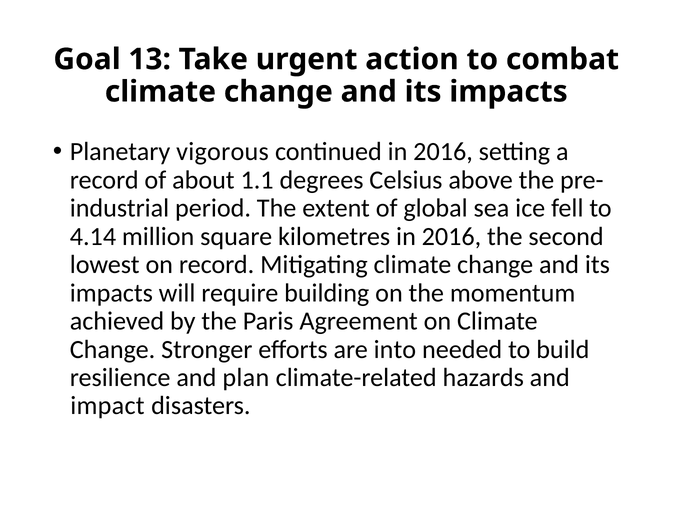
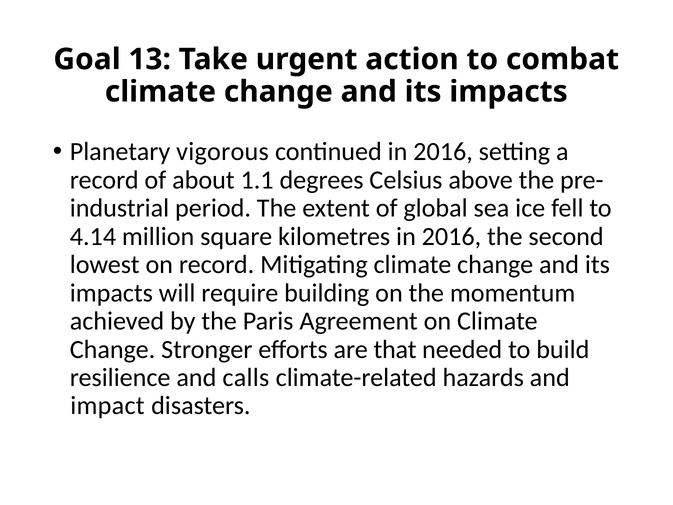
into: into -> that (395, 349)
plan: plan -> calls (246, 377)
